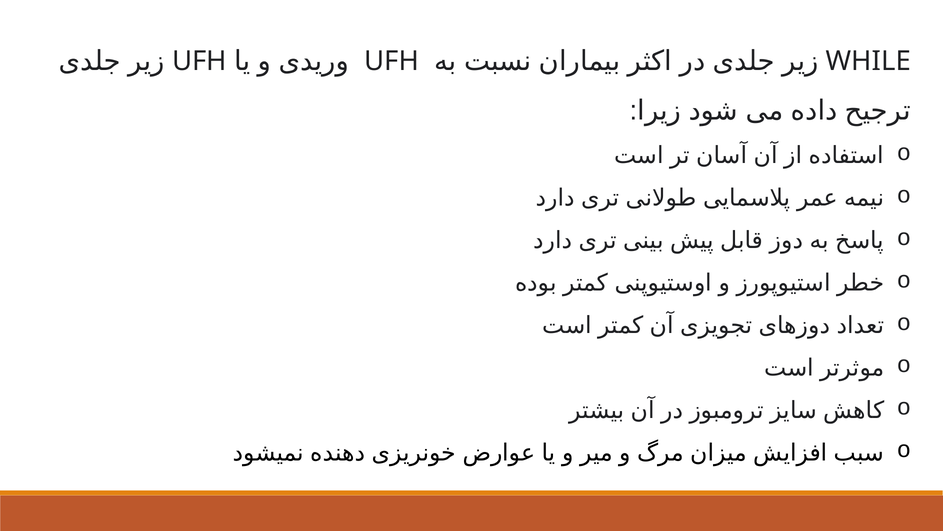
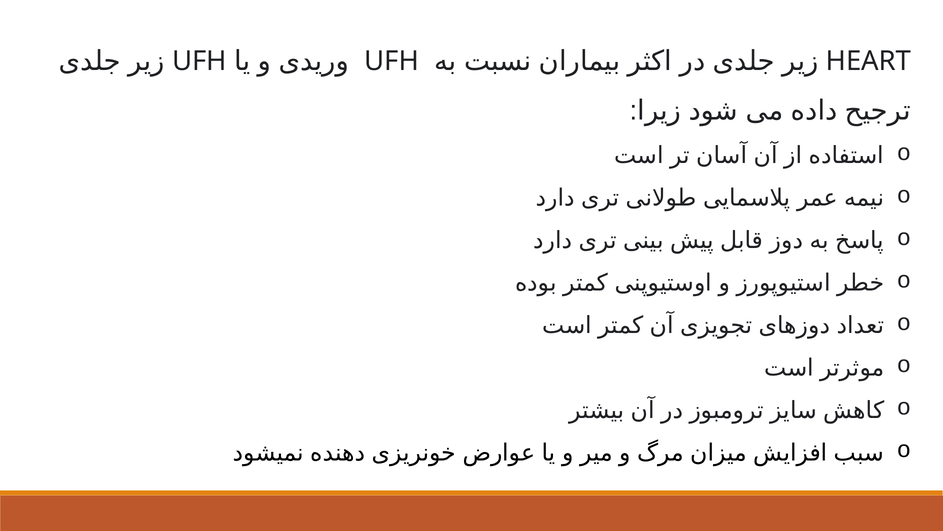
WHILE: WHILE -> HEART (868, 61)
